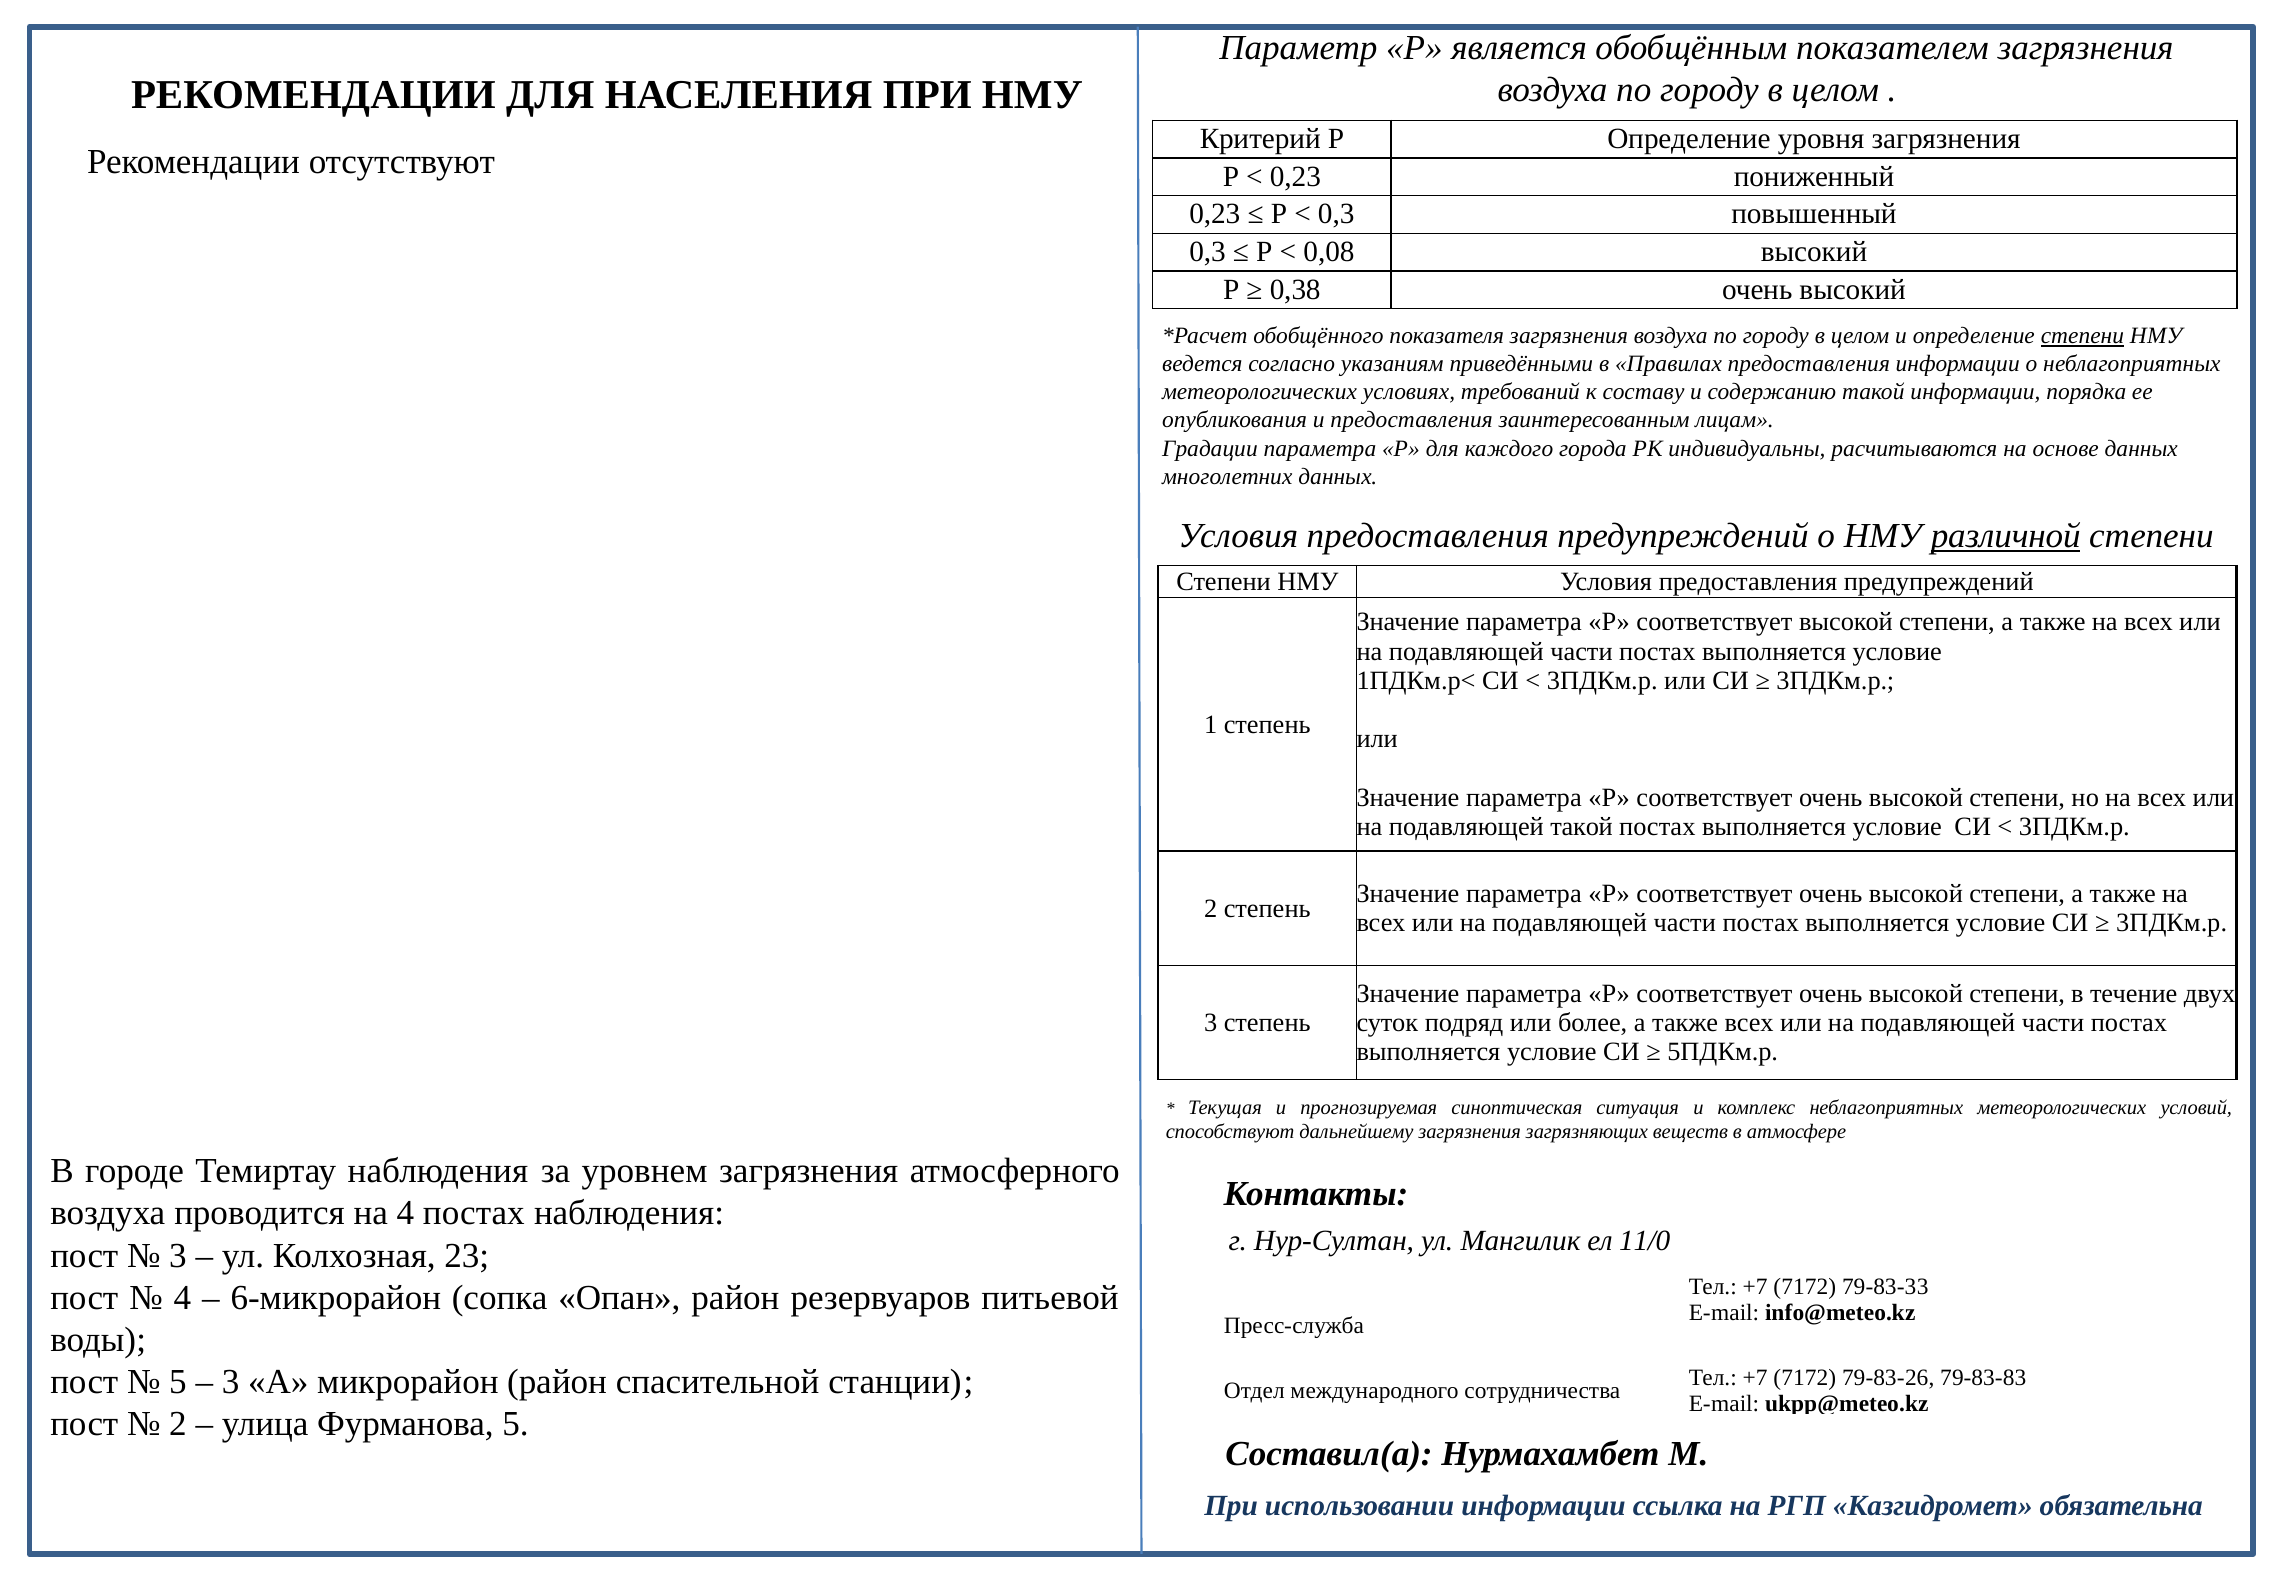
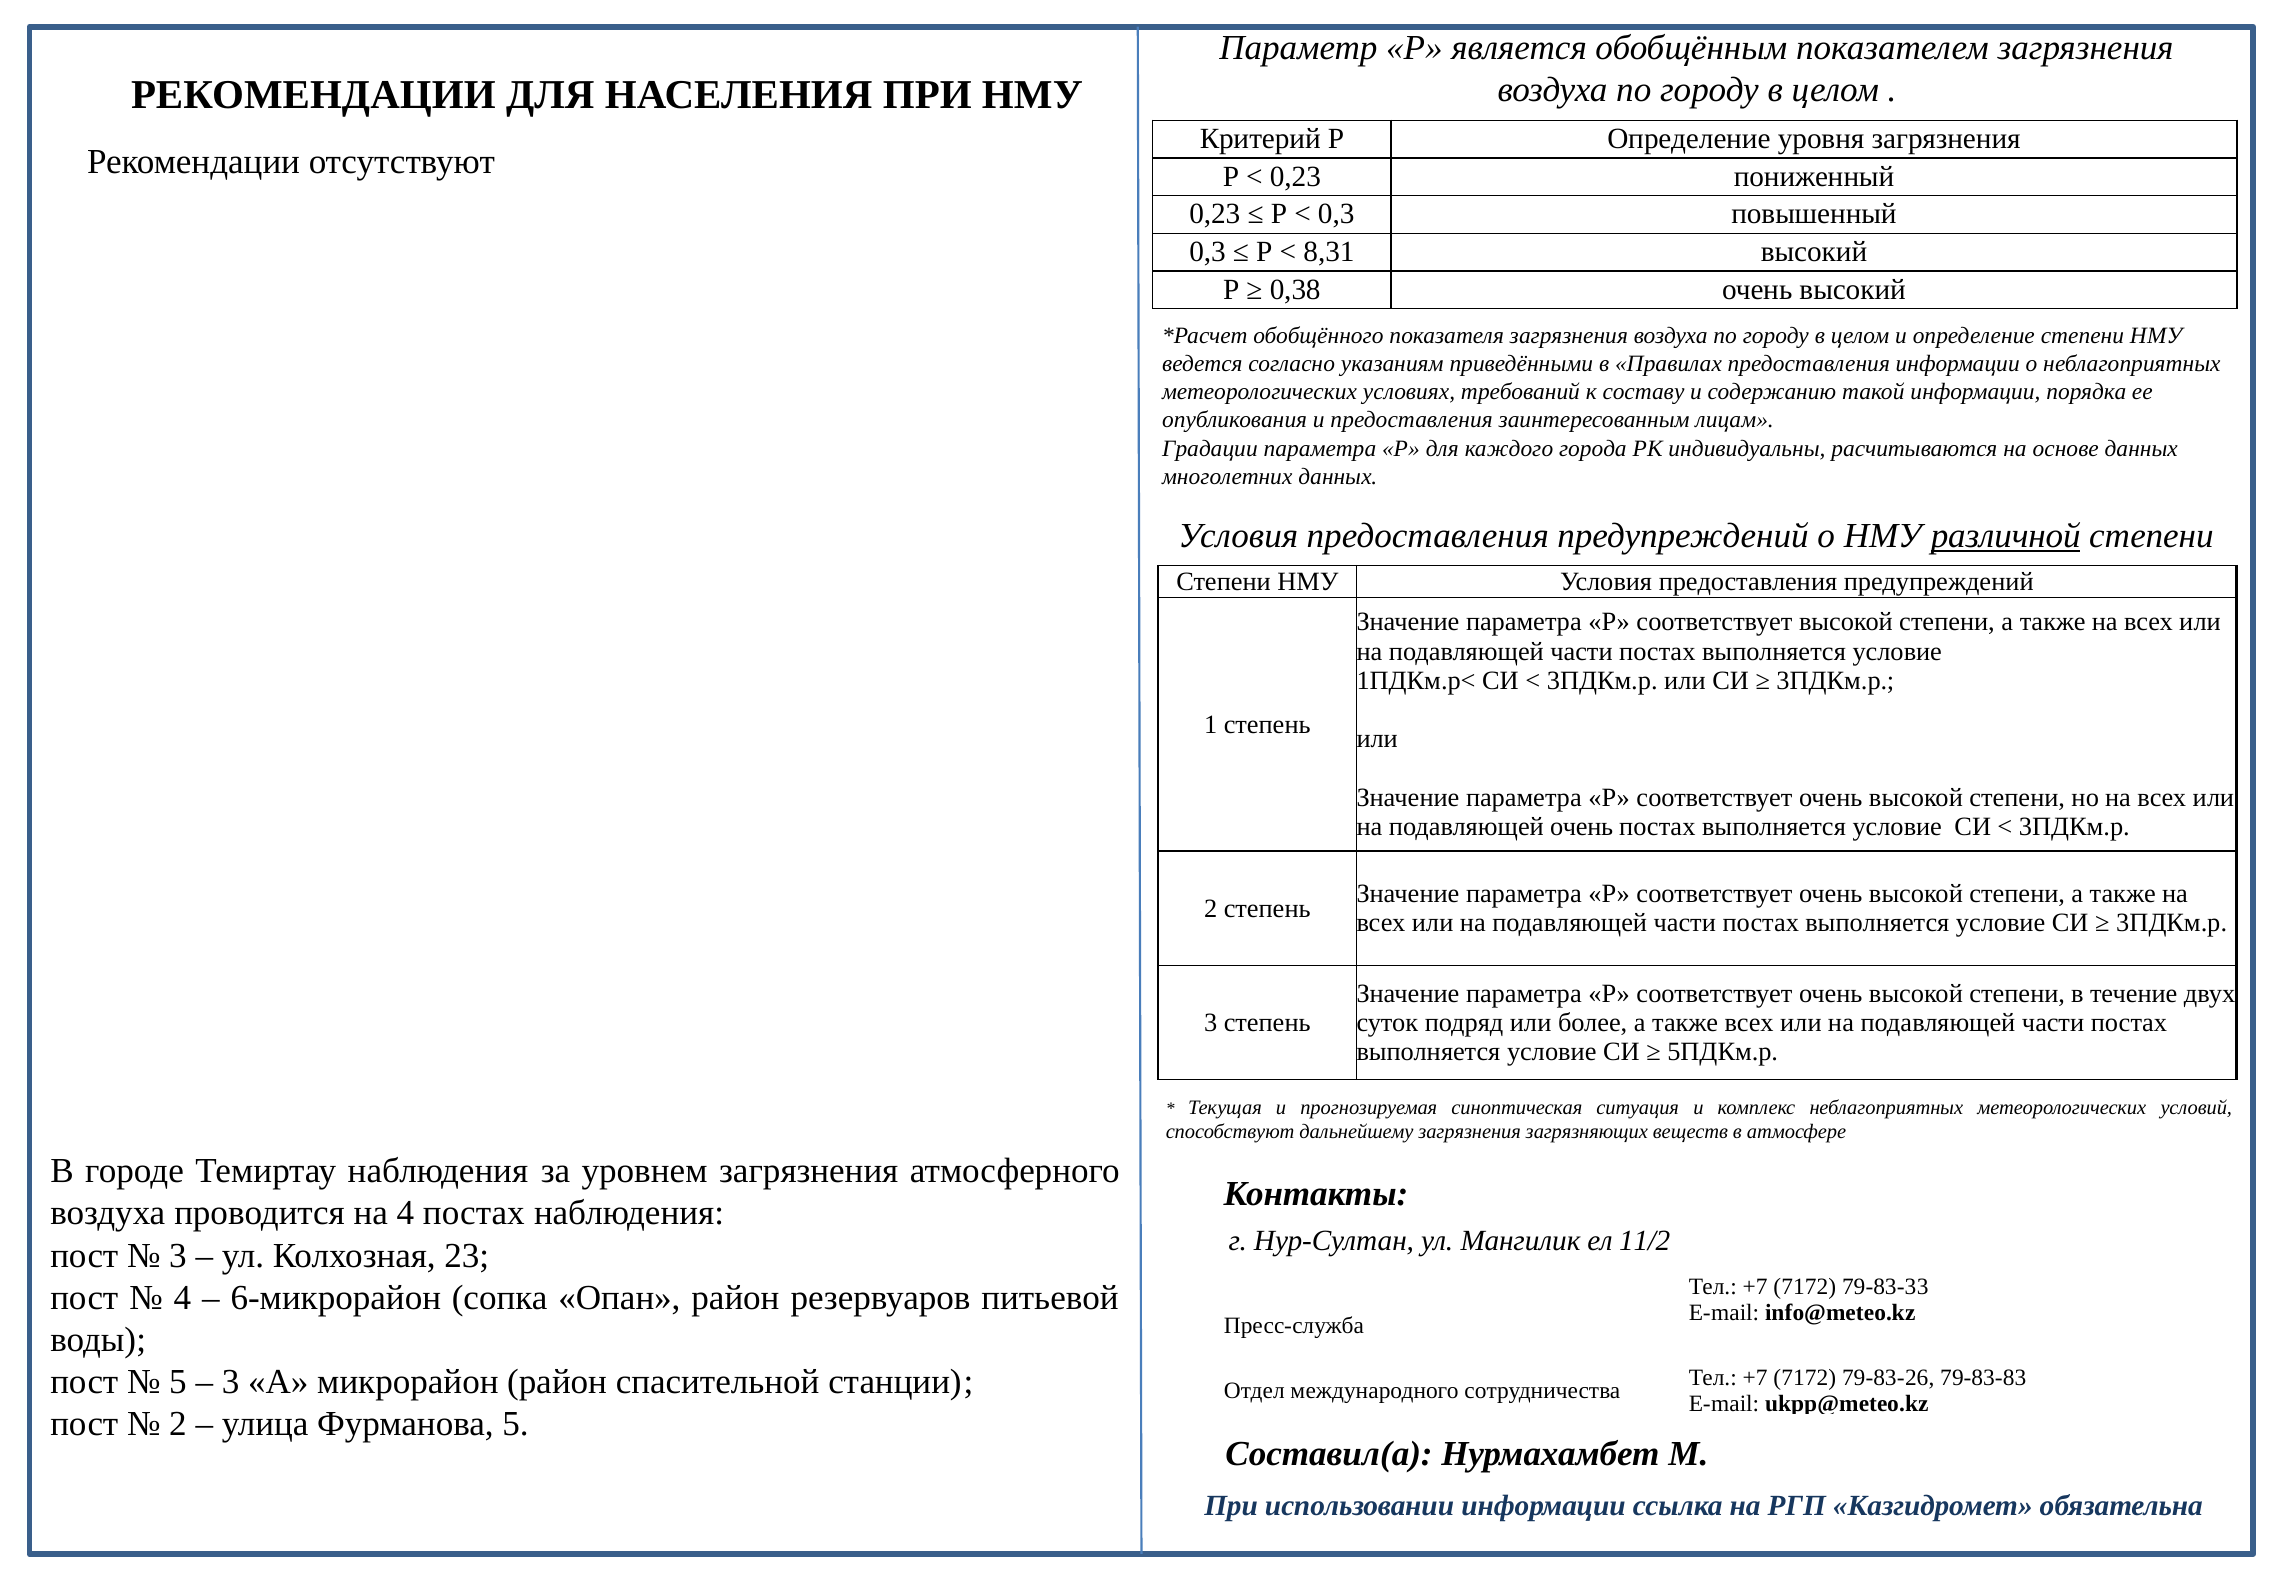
0,08: 0,08 -> 8,31 (1329, 252)
степени underline: present -> none (2082, 336)
подавляющей такой: такой -> очень (1582, 826)
11/0: 11/0 -> 11/2 (1645, 1240)
